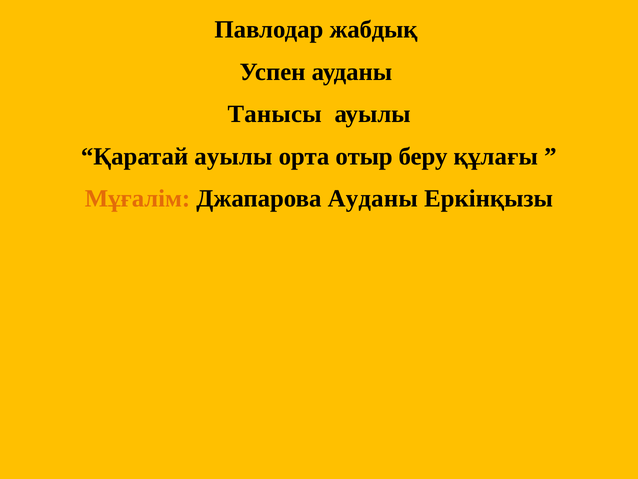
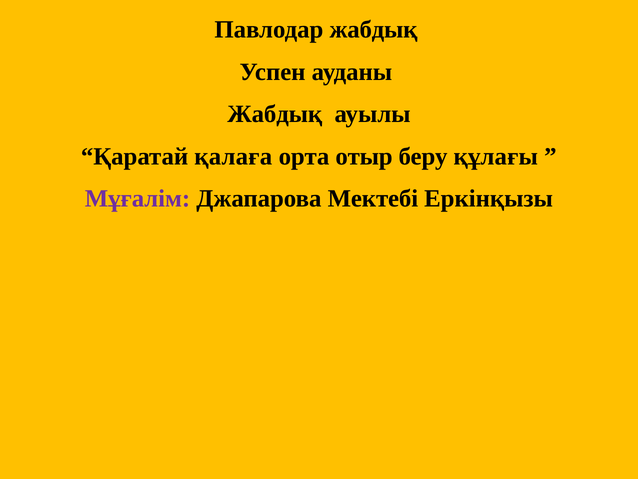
Танысы: Танысы -> Жабдық (275, 114)
Қаратай ауылы: ауылы -> қалаға (233, 156)
Мұғалім colour: orange -> purple (138, 199)
Джапарова Ауданы: Ауданы -> Мектебі (373, 199)
